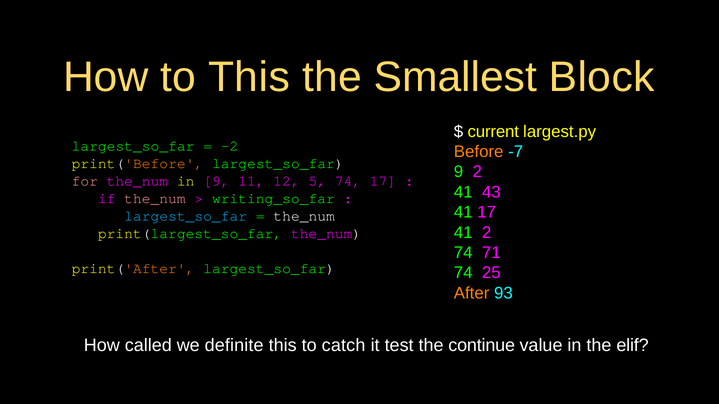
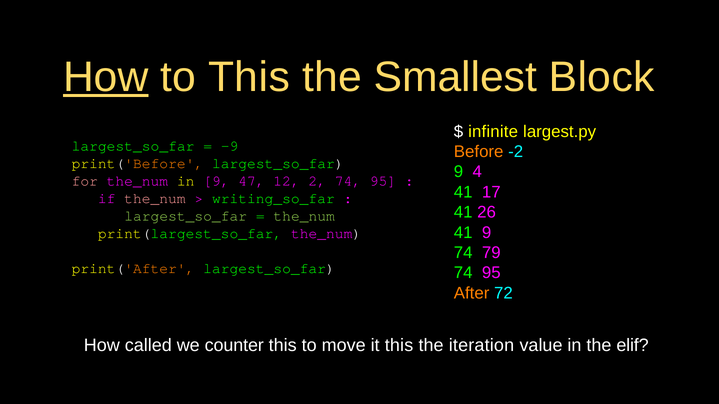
How underline: none -> present (106, 77)
current: current -> infinite (493, 132)
-2: -2 -> -9 (230, 146)
-7: -7 -> -2 (516, 152)
9 2: 2 -> 4 (477, 172)
11: 11 -> 47 (251, 181)
5: 5 -> 2 (317, 181)
17: 17 -> 95 (383, 181)
43: 43 -> 17 (491, 192)
41 17: 17 -> 26 (487, 213)
largest_so_far colour: light blue -> light green (186, 216)
the_num colour: white -> light green (304, 216)
41 2: 2 -> 9 (487, 233)
71: 71 -> 79 (491, 253)
25: 25 -> 95 (491, 273)
93: 93 -> 72 (503, 293)
definite: definite -> counter (234, 346)
catch: catch -> move (344, 346)
it test: test -> this (399, 346)
continue: continue -> iteration (481, 346)
